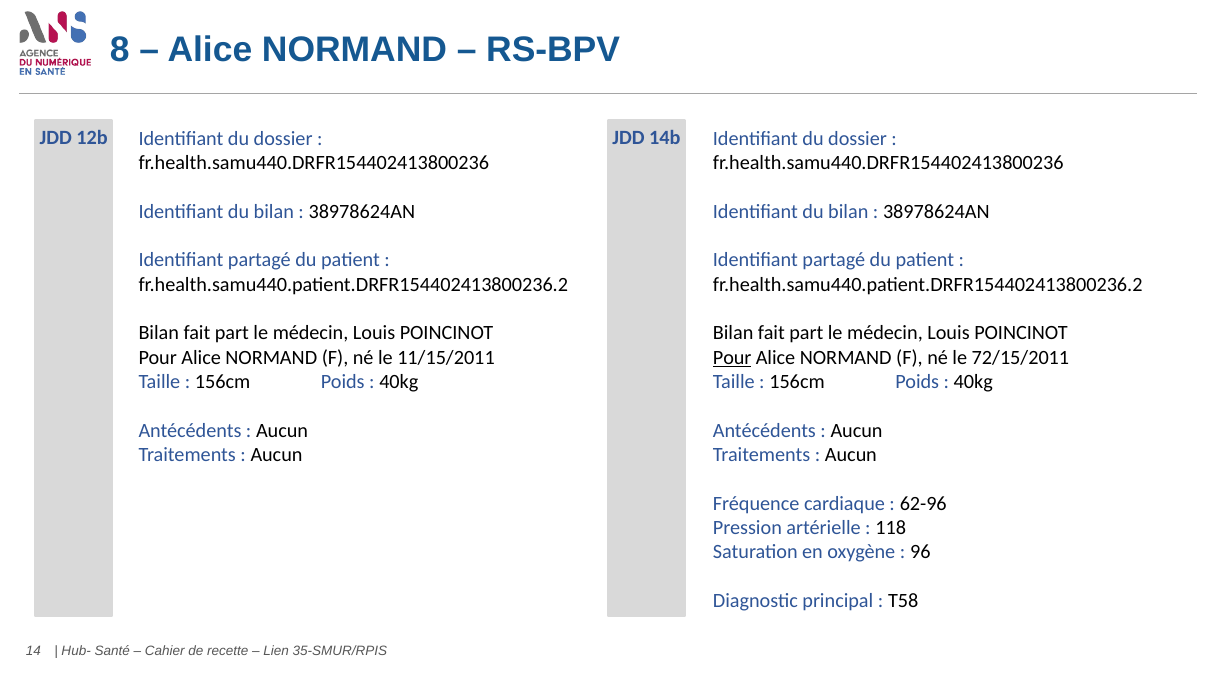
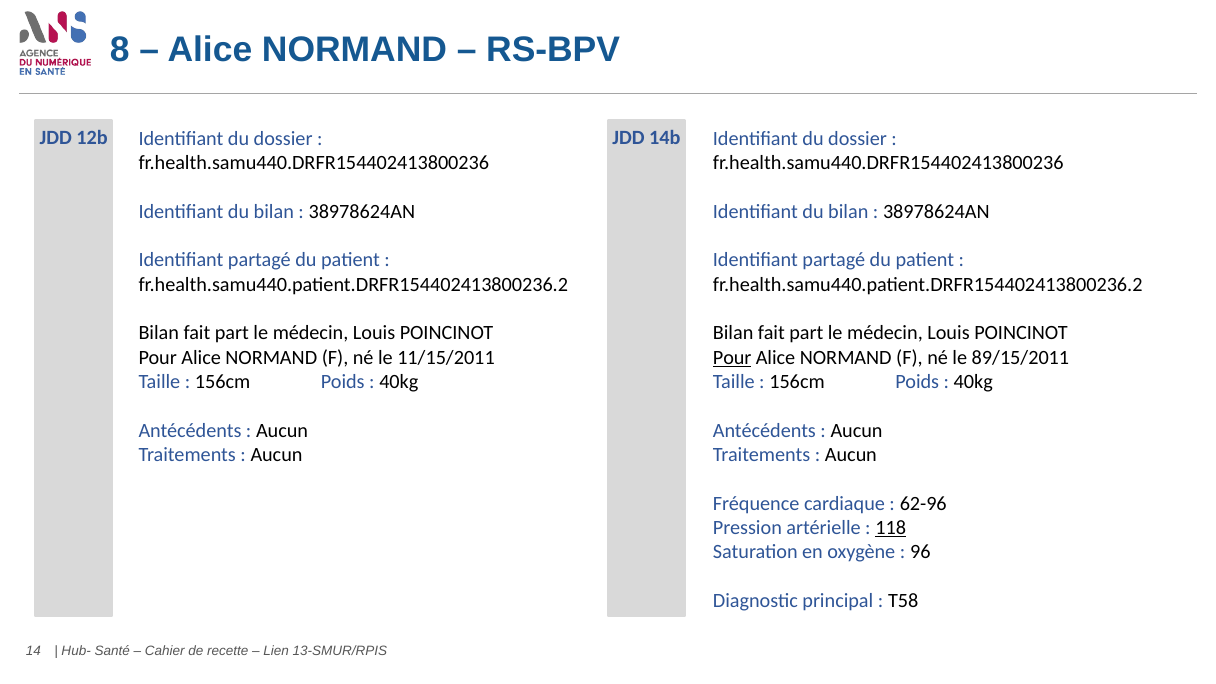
72/15/2011: 72/15/2011 -> 89/15/2011 (1020, 358)
118 underline: none -> present (891, 528)
35-SMUR/RPIS: 35-SMUR/RPIS -> 13-SMUR/RPIS (340, 651)
